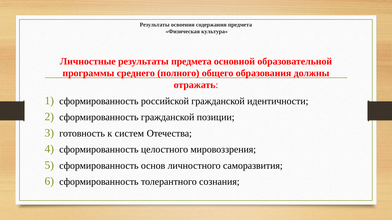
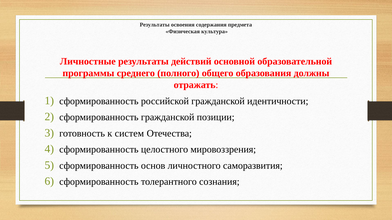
результаты предмета: предмета -> действий (191, 62)
